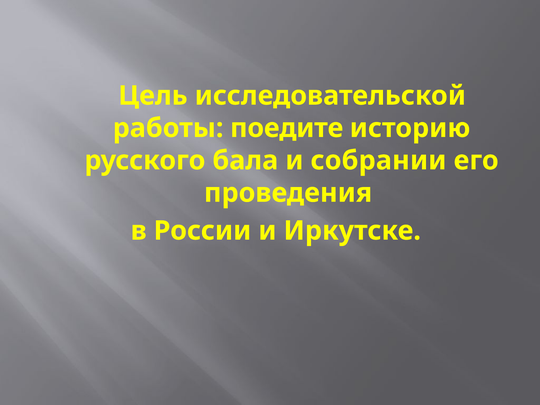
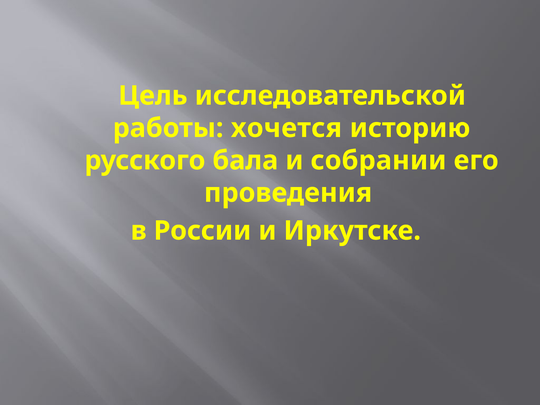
поедите: поедите -> хочется (286, 128)
